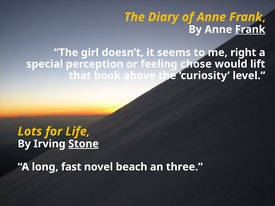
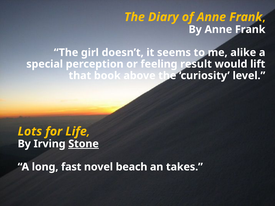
Frank underline: present -> none (250, 29)
right: right -> alike (243, 53)
chose: chose -> result (196, 64)
three: three -> takes (184, 167)
